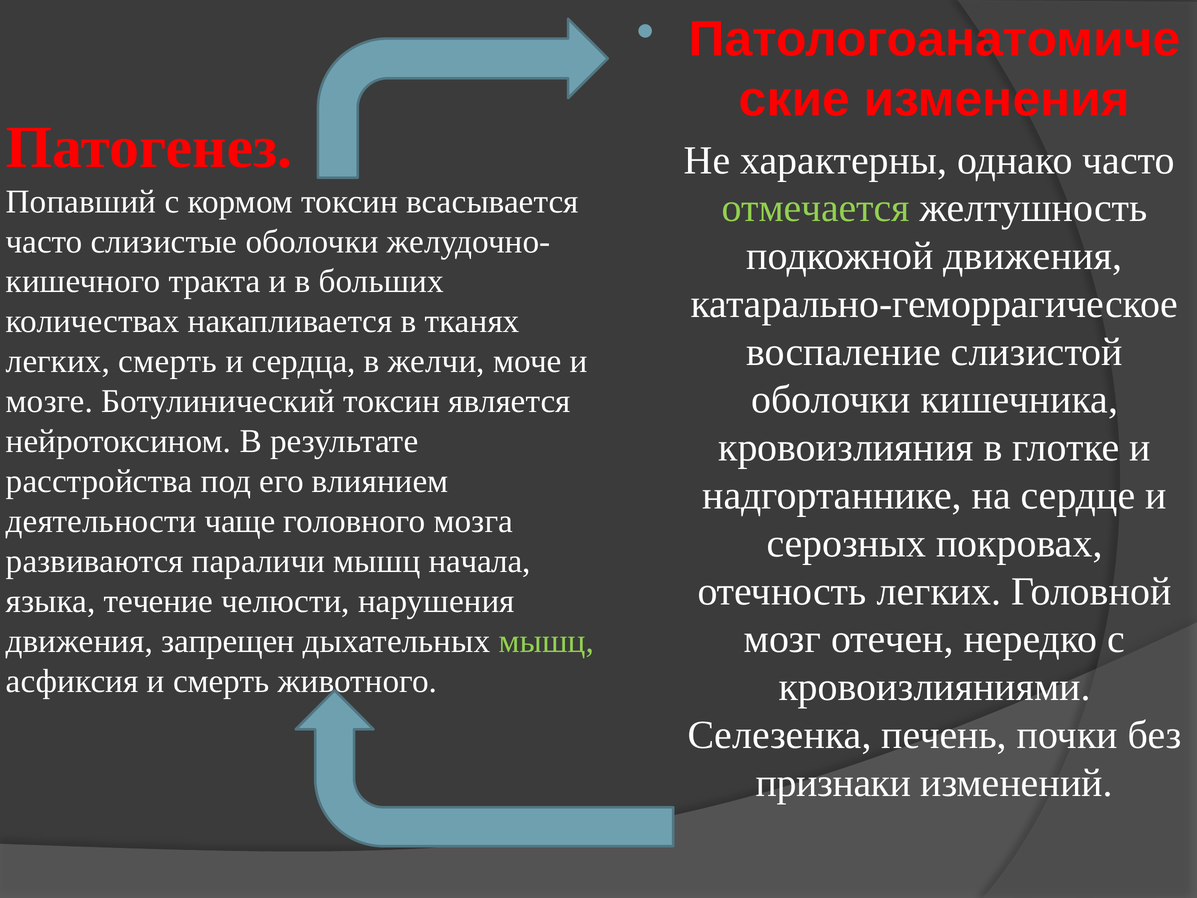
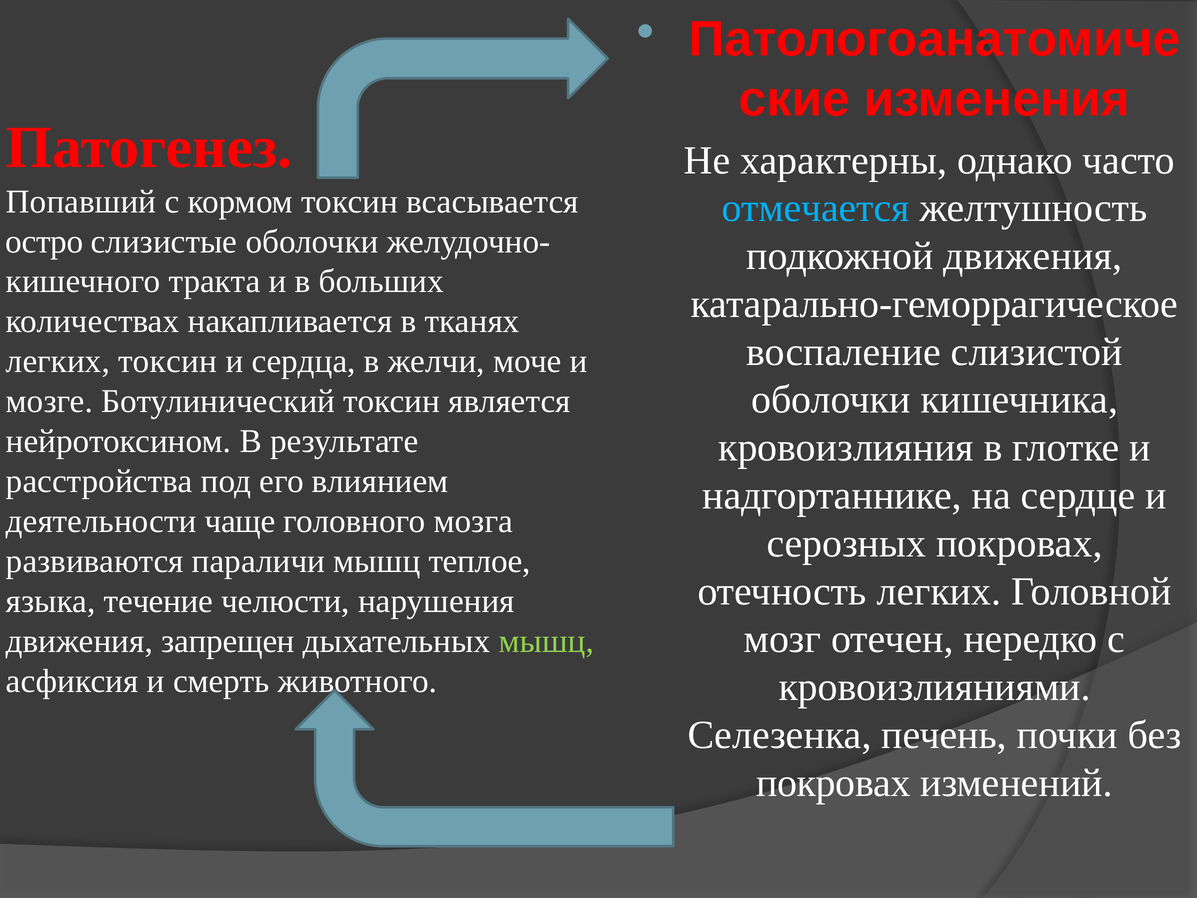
отмечается colour: light green -> light blue (816, 208)
часто: часто -> остро (44, 241)
легких смерть: смерть -> токсин (168, 361)
начала: начала -> теплое (480, 561)
признаки: признаки -> покровах (834, 783)
